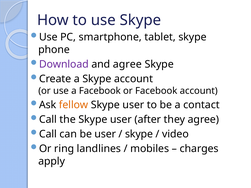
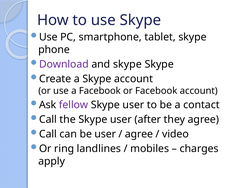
and agree: agree -> skype (127, 64)
fellow colour: orange -> purple (74, 105)
skype: skype -> agree (139, 134)
